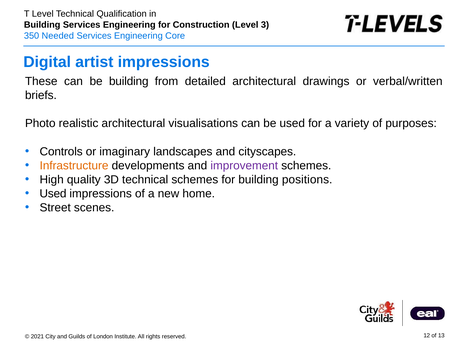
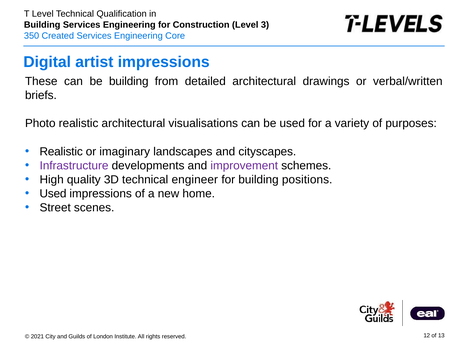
Needed: Needed -> Created (58, 36)
Controls: Controls -> Realistic (61, 152)
Infrastructure colour: orange -> purple (74, 166)
technical schemes: schemes -> engineer (195, 180)
